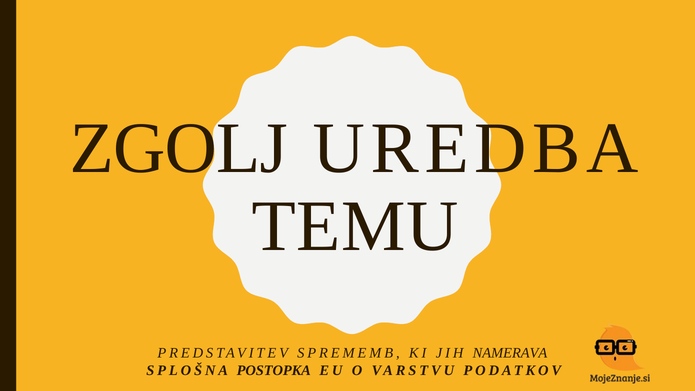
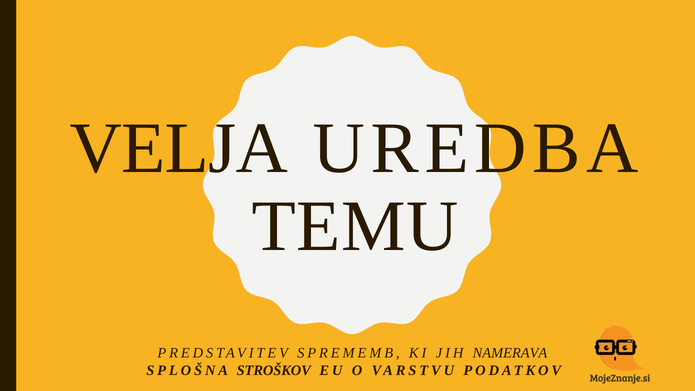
ZGOLJ: ZGOLJ -> VELJA (179, 148)
POSTOPKA: POSTOPKA -> STROŠKOV (274, 371)
